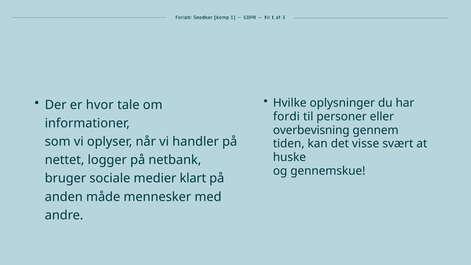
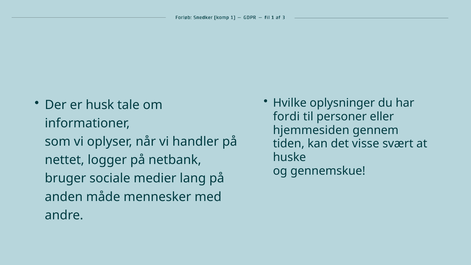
hvor: hvor -> husk (100, 105)
overbevisning: overbevisning -> hjemmesiden (311, 130)
klart: klart -> lang (193, 178)
